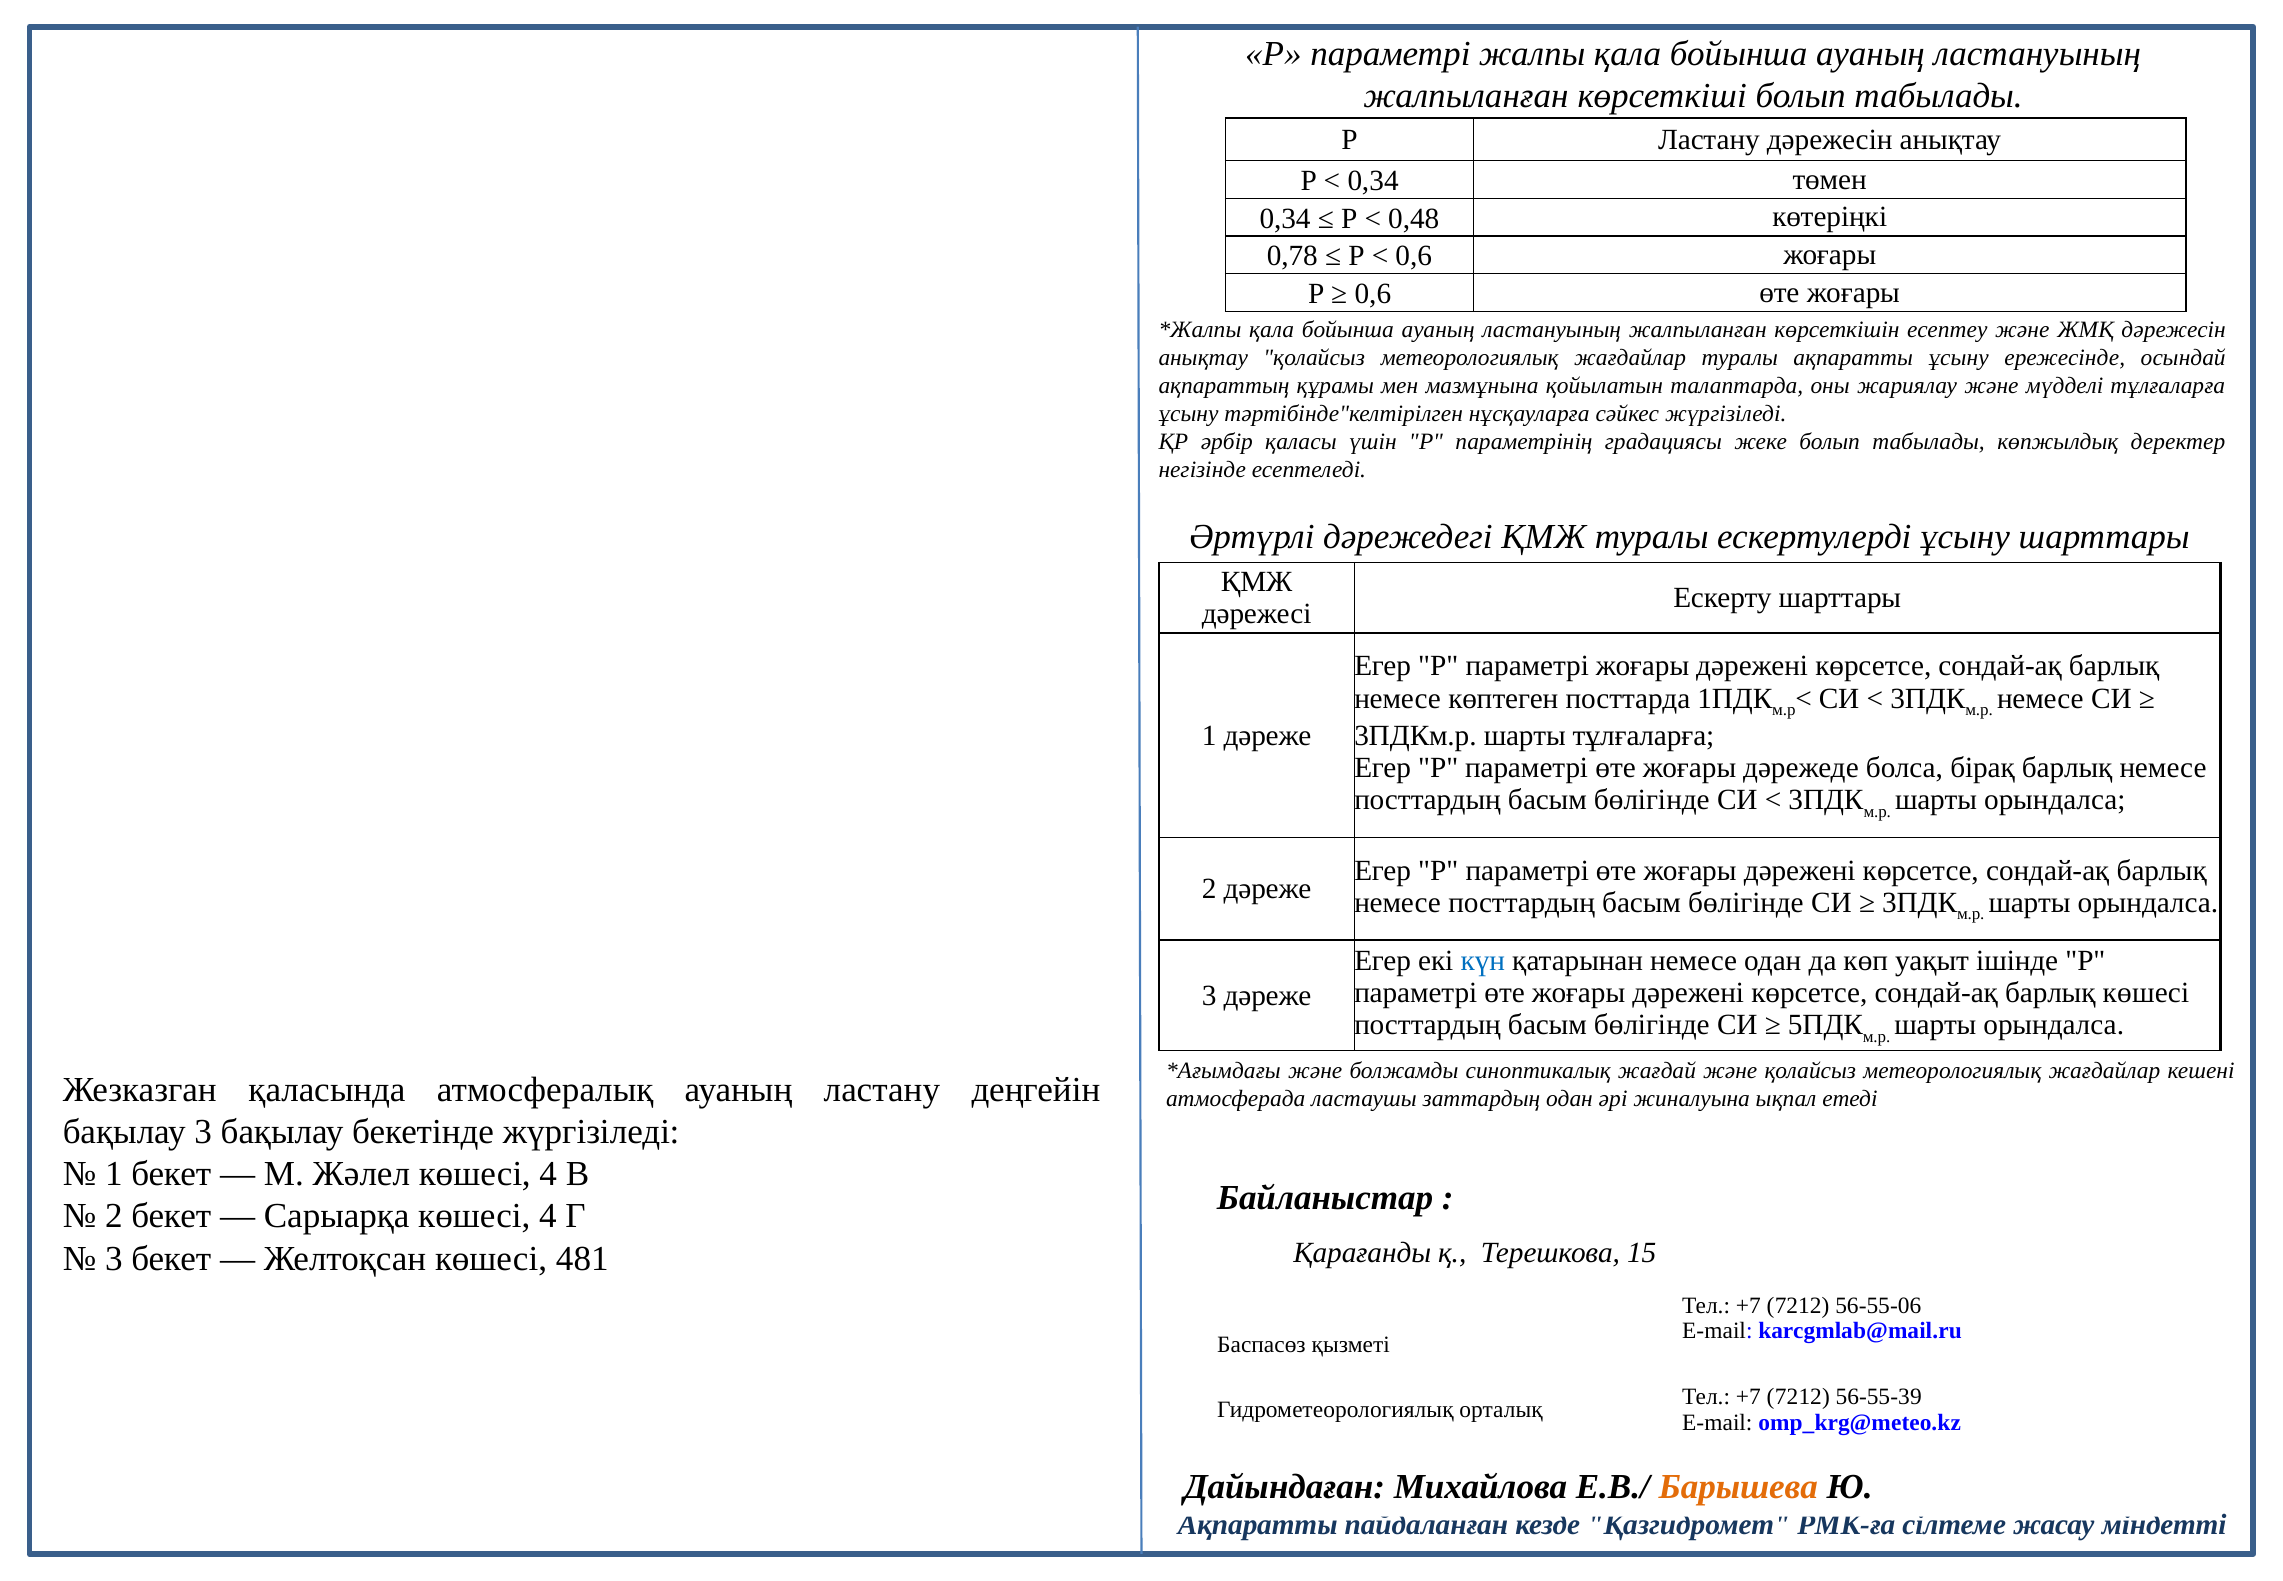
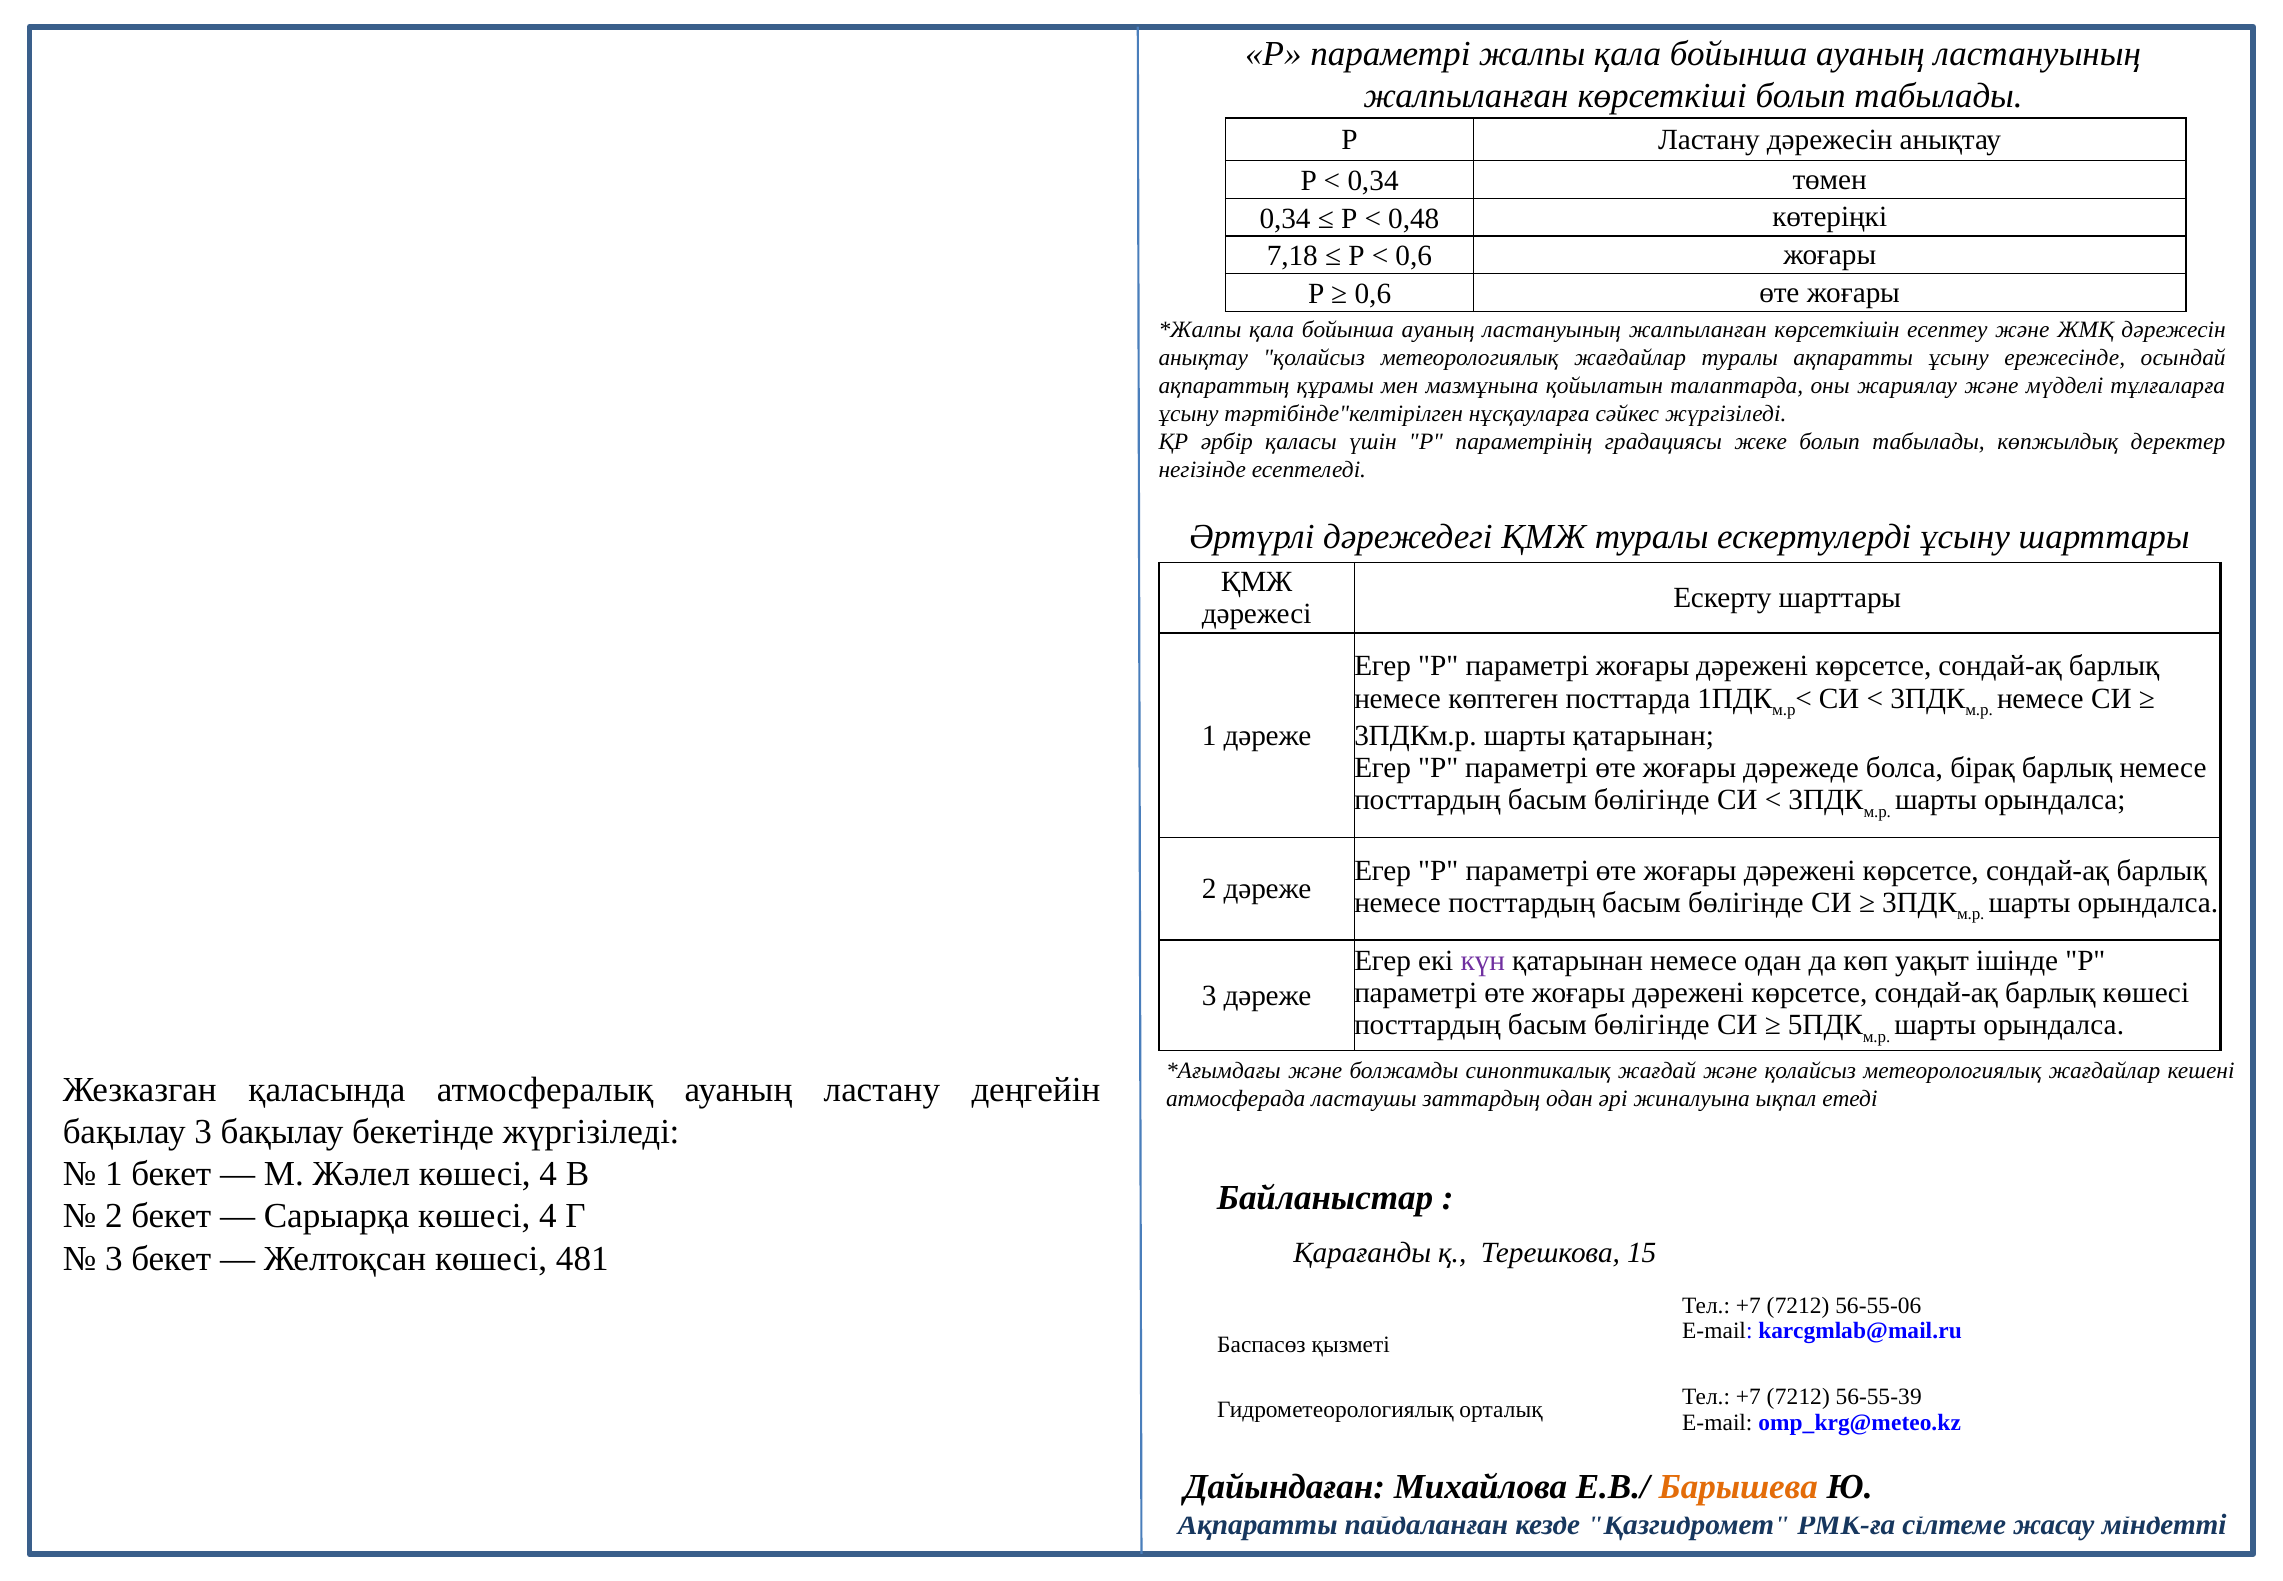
0,78: 0,78 -> 7,18 (1292, 256)
шарты тұлғаларға: тұлғаларға -> қатарынан (1643, 735)
күн colour: blue -> purple (1483, 960)
